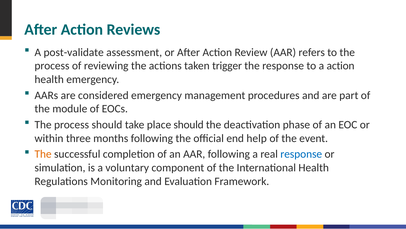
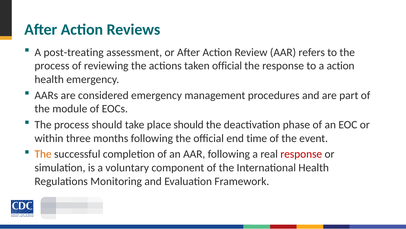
post-validate: post-validate -> post-treating (74, 52)
taken trigger: trigger -> official (227, 66)
help: help -> time (257, 138)
response colour: blue -> red (301, 154)
